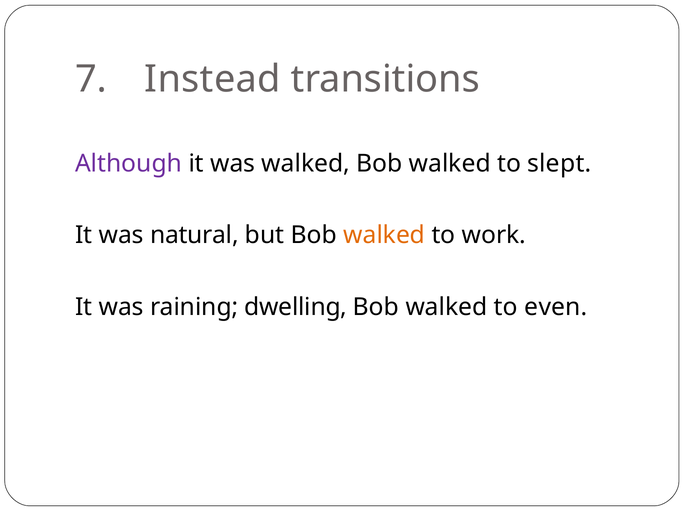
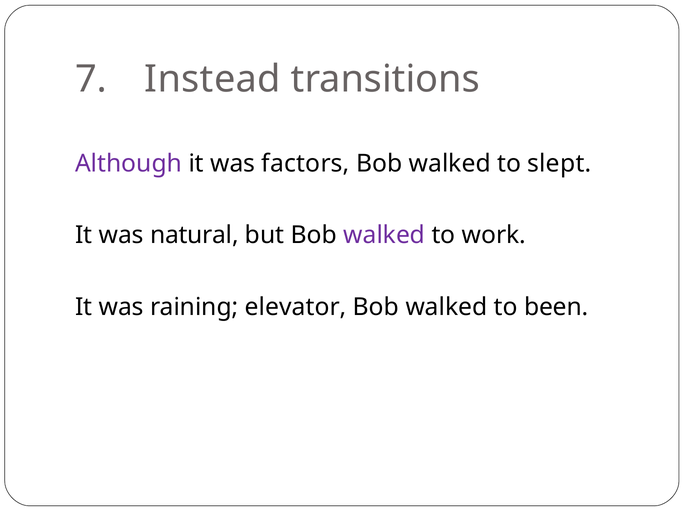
was walked: walked -> factors (306, 163)
walked colour: orange -> purple (384, 235)
dwelling: dwelling -> elevator (296, 307)
even: even -> been (556, 307)
